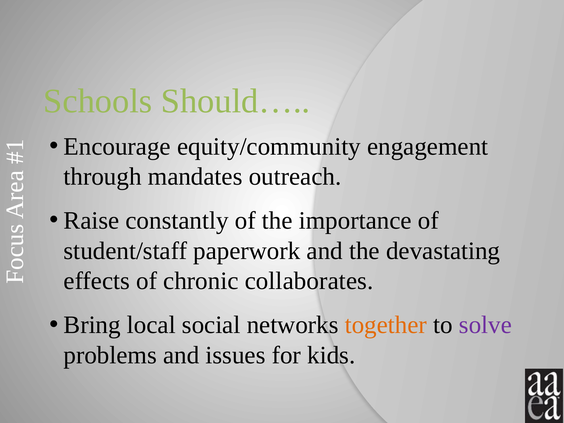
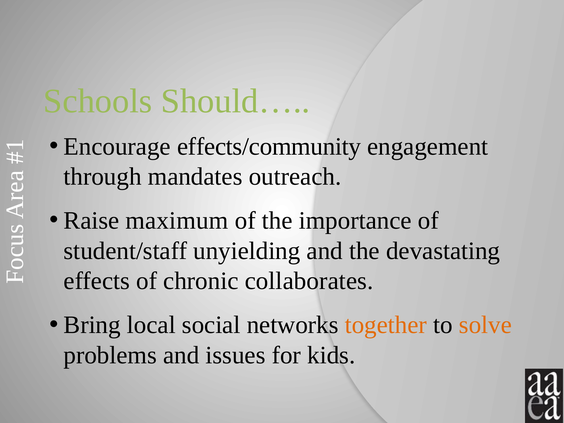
equity/community: equity/community -> effects/community (269, 146)
constantly: constantly -> maximum (177, 221)
paperwork: paperwork -> unyielding (247, 251)
solve colour: purple -> orange (485, 325)
